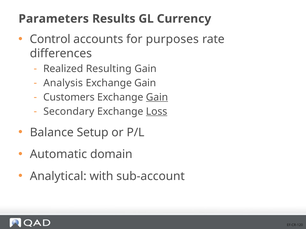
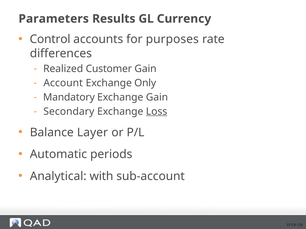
Resulting: Resulting -> Customer (109, 69)
Analysis: Analysis -> Account (63, 83)
Gain: Gain -> Only (145, 83)
Customers: Customers -> Mandatory (69, 97)
Gain underline: present -> none (157, 97)
Setup: Setup -> Layer (92, 133)
domain: domain -> periods (111, 155)
